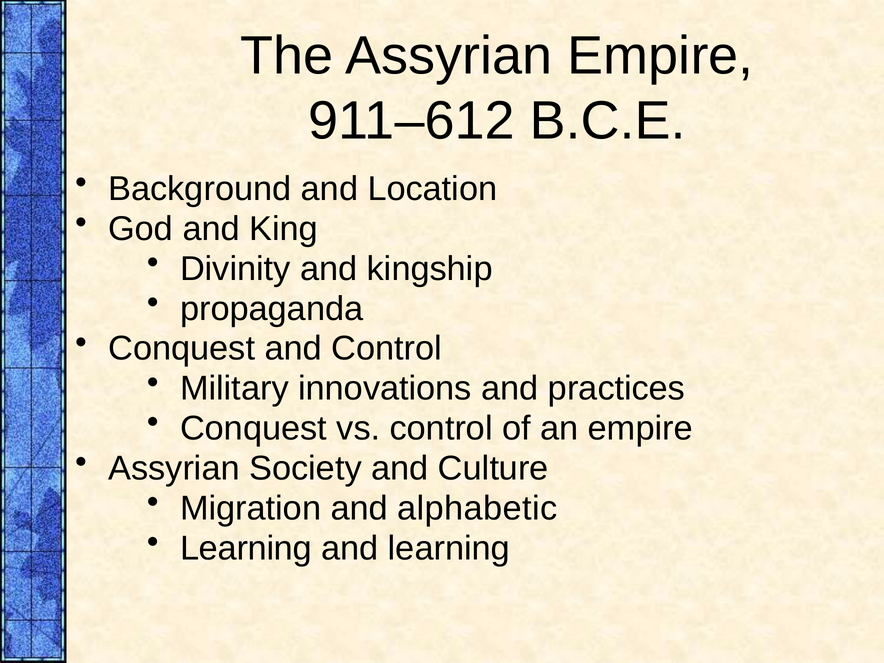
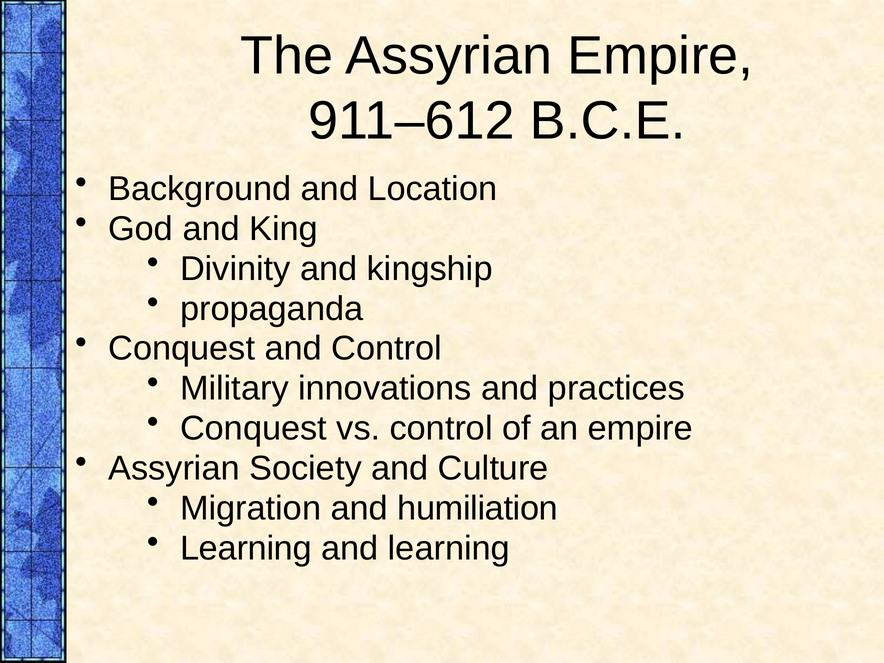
alphabetic: alphabetic -> humiliation (478, 508)
